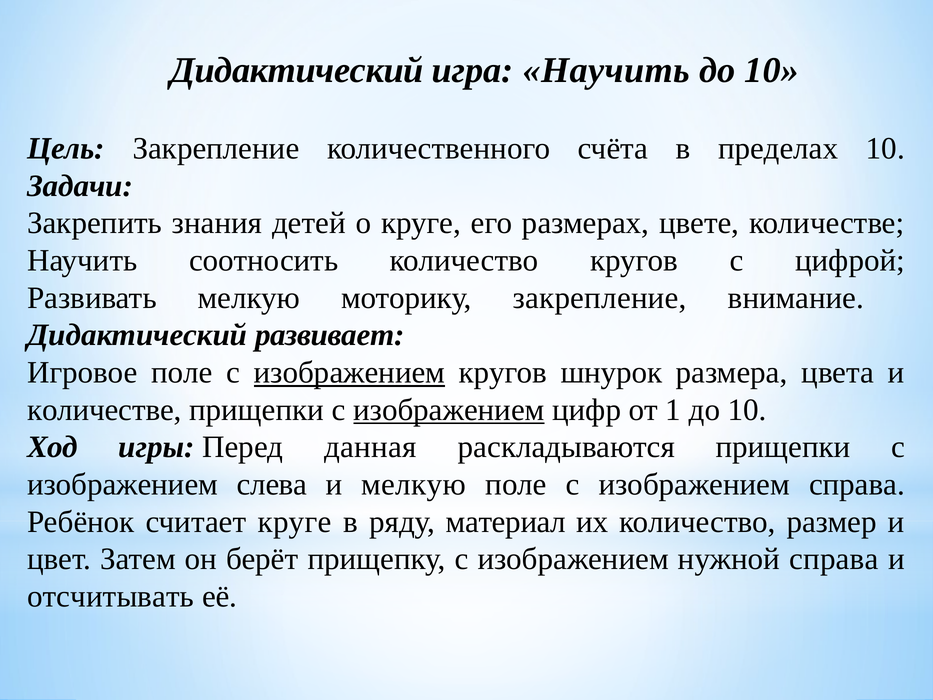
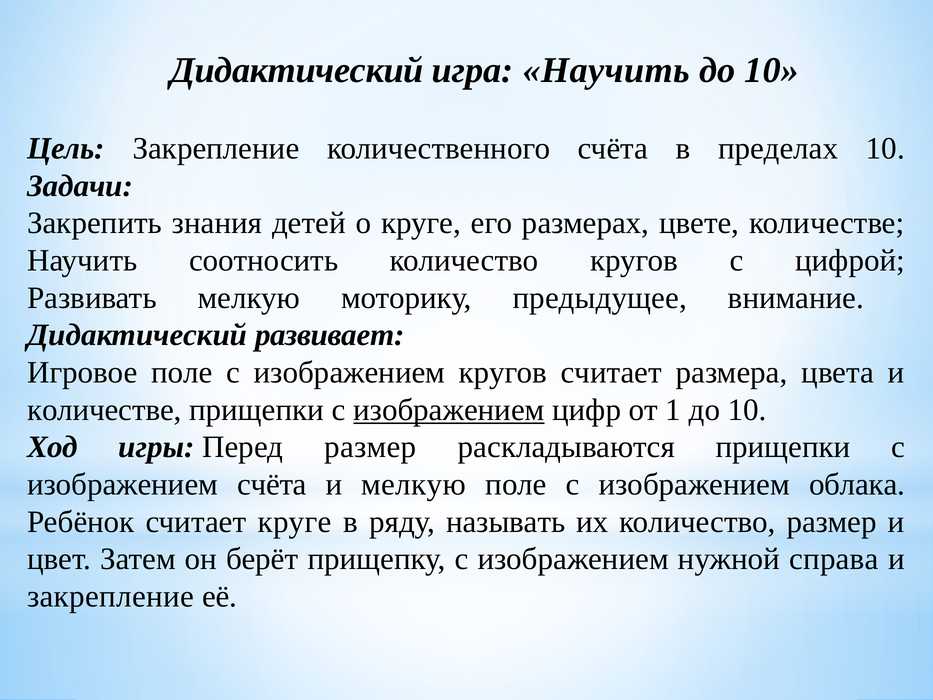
моторику закрепление: закрепление -> предыдущее (600, 298)
изображением underline: present -> none (349, 372)
кругов шнурок: шнурок -> считает (611, 372)
Перед данная: данная -> размер (370, 447)
изображением слева: слева -> счёта (272, 484)
изображением справа: справа -> облака (857, 484)
материал: материал -> называть (506, 522)
отсчитывать: отсчитывать -> закрепление (110, 596)
